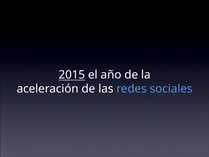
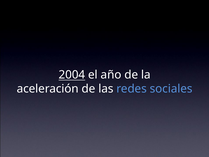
2015: 2015 -> 2004 (72, 75)
